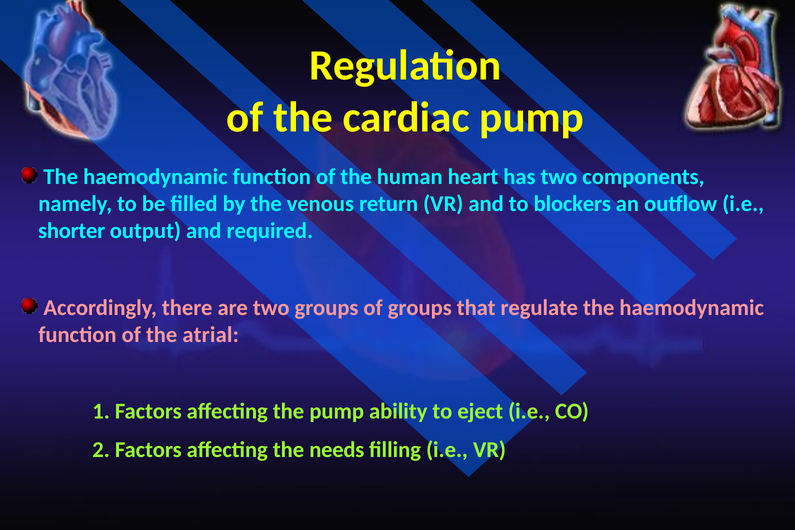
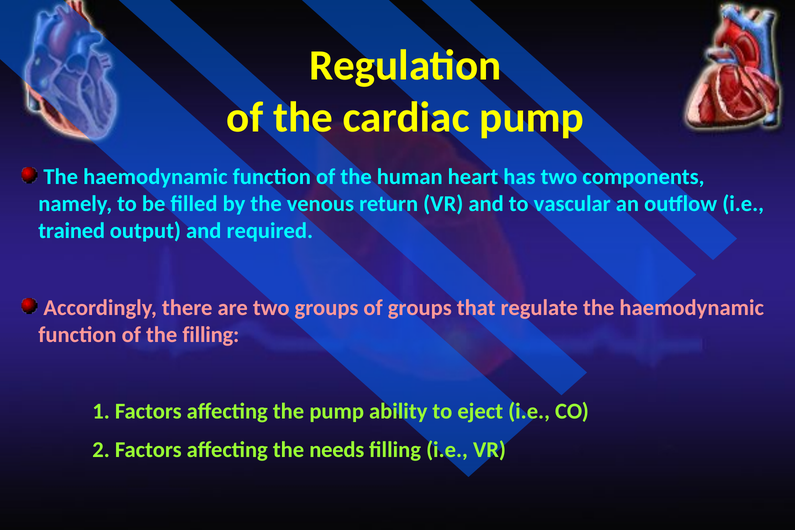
blockers: blockers -> vascular (572, 204)
shorter: shorter -> trained (72, 231)
the atrial: atrial -> filling (211, 335)
